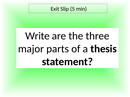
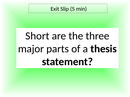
Write: Write -> Short (37, 36)
